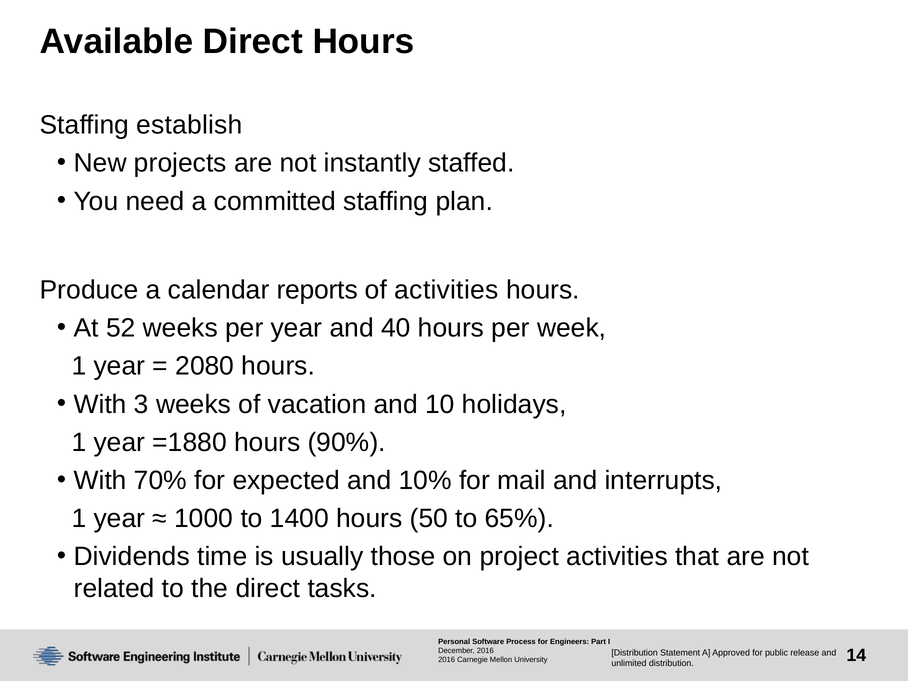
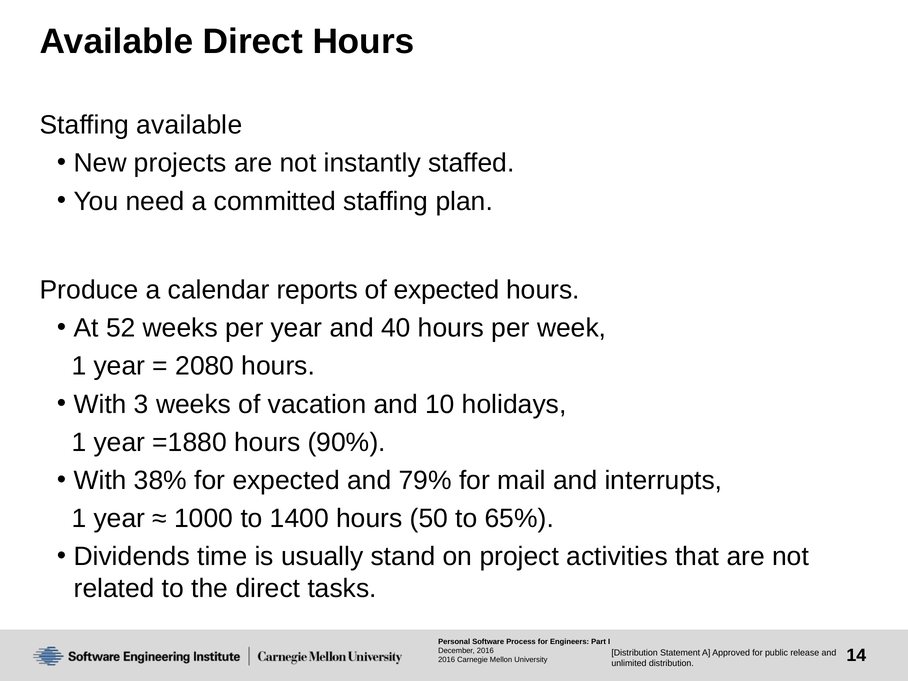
Staffing establish: establish -> available (189, 125)
of activities: activities -> expected (447, 290)
70%: 70% -> 38% (160, 480)
10%: 10% -> 79% (425, 480)
those: those -> stand (403, 557)
